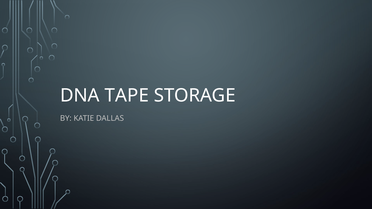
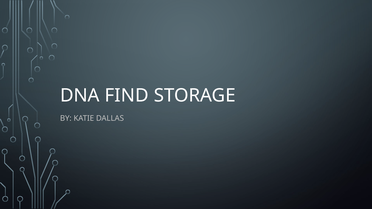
TAPE: TAPE -> FIND (127, 96)
